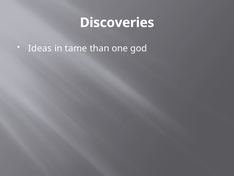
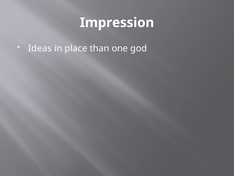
Discoveries: Discoveries -> Impression (117, 23)
tame: tame -> place (76, 48)
